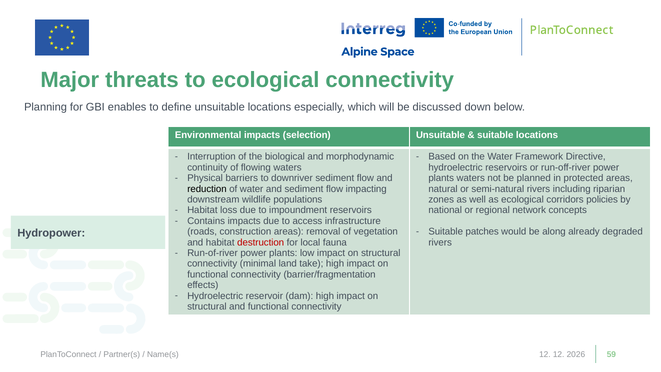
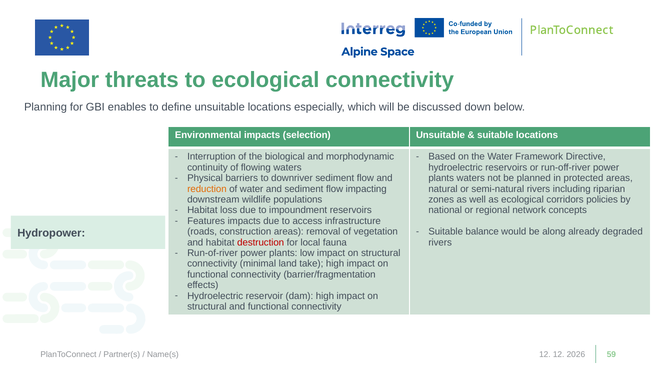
reduction colour: black -> orange (207, 189)
Contains: Contains -> Features (206, 221)
patches: patches -> balance (482, 232)
